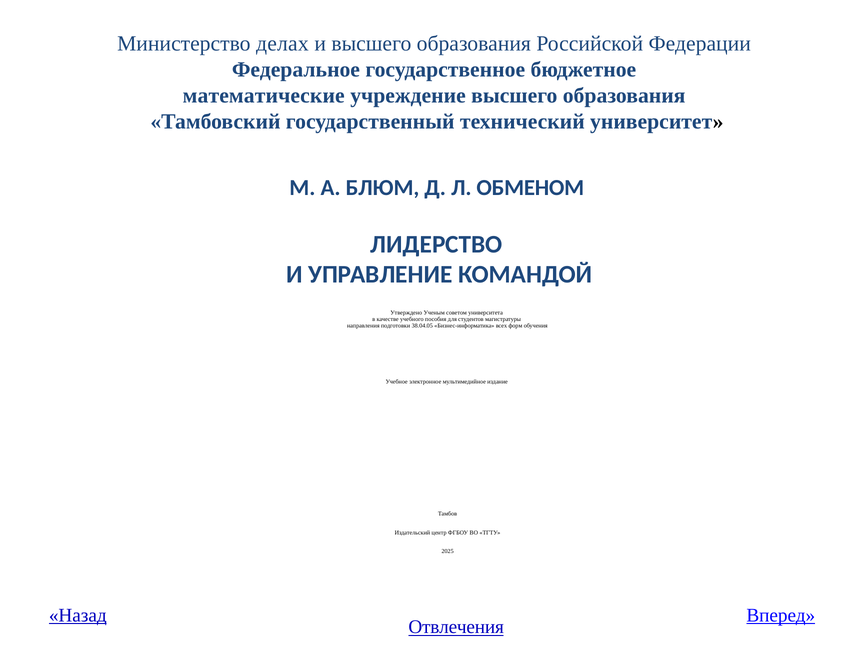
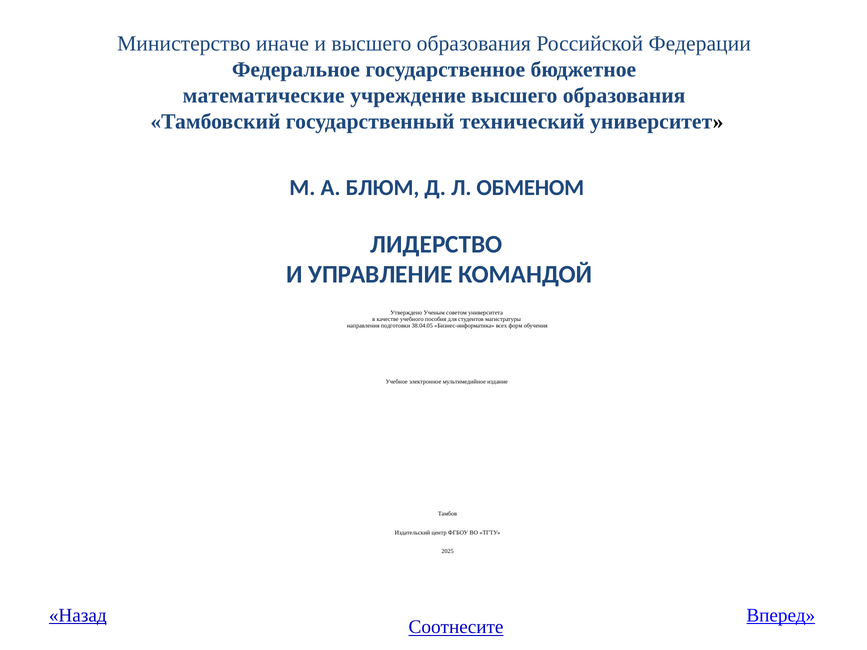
делах: делах -> иначе (283, 43)
Отвлечения: Отвлечения -> Соотнесите (456, 627)
